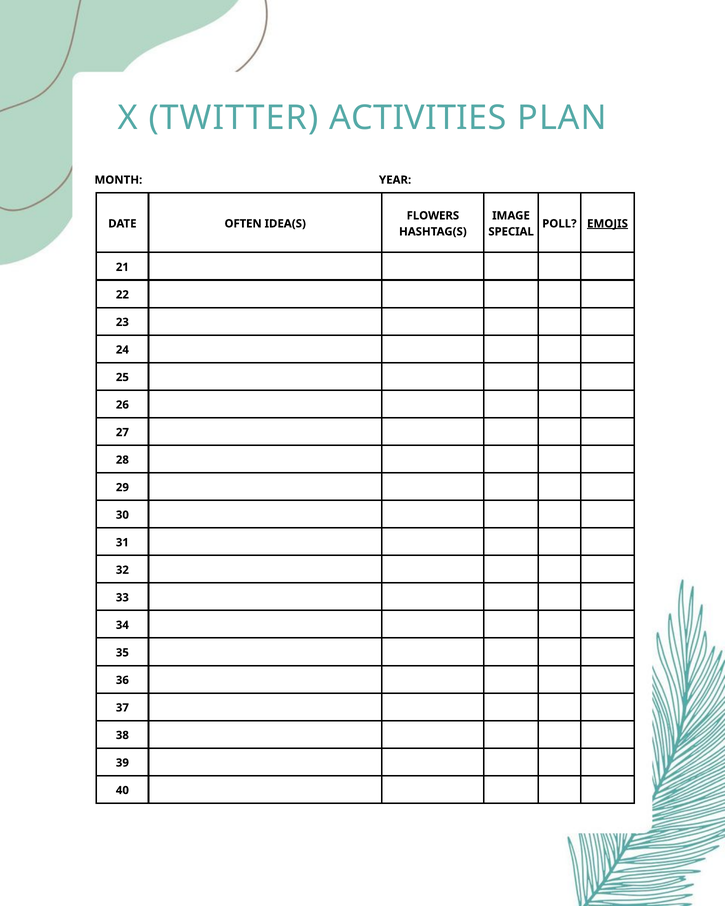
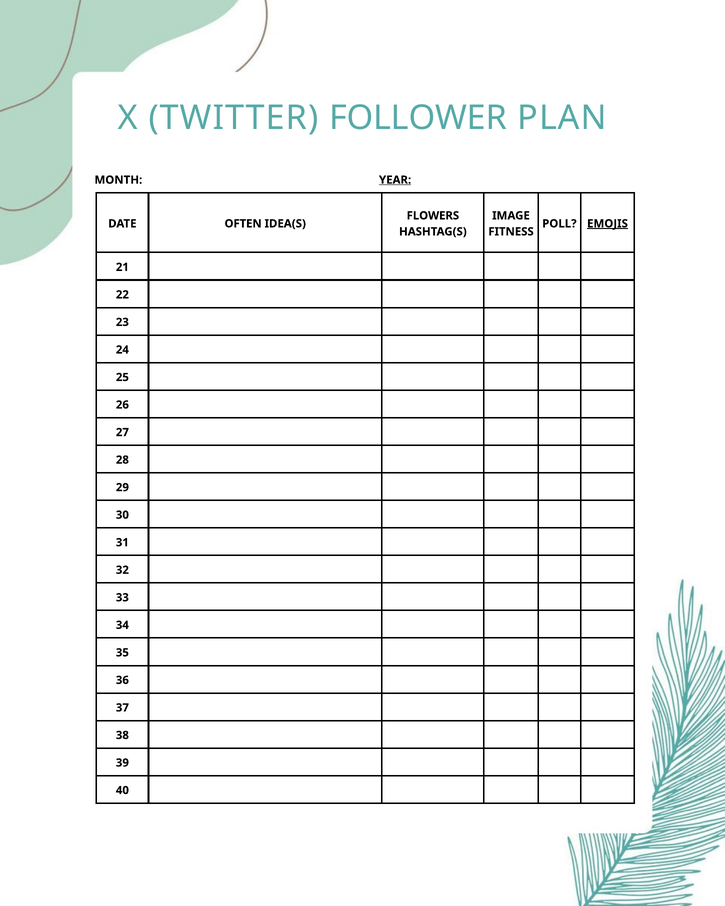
ACTIVITIES: ACTIVITIES -> FOLLOWER (418, 118)
YEAR underline: none -> present (395, 180)
SPECIAL: SPECIAL -> FITNESS (511, 232)
